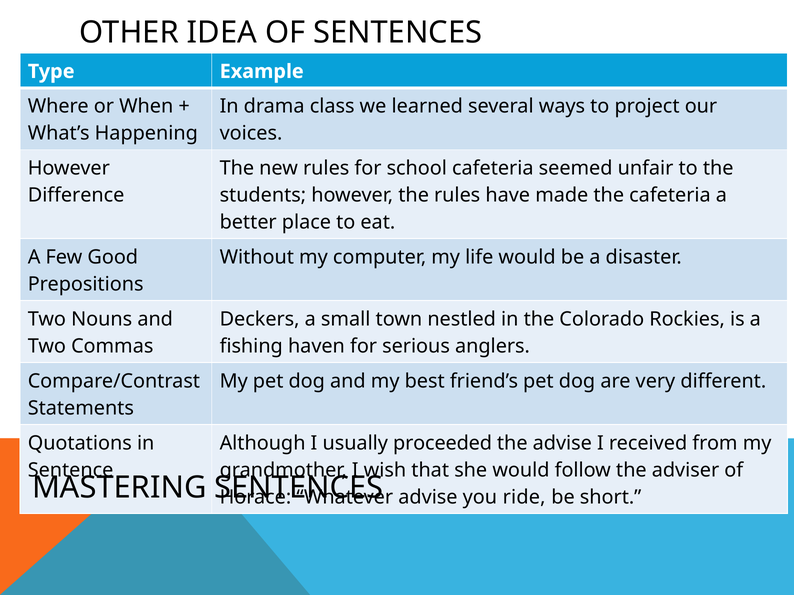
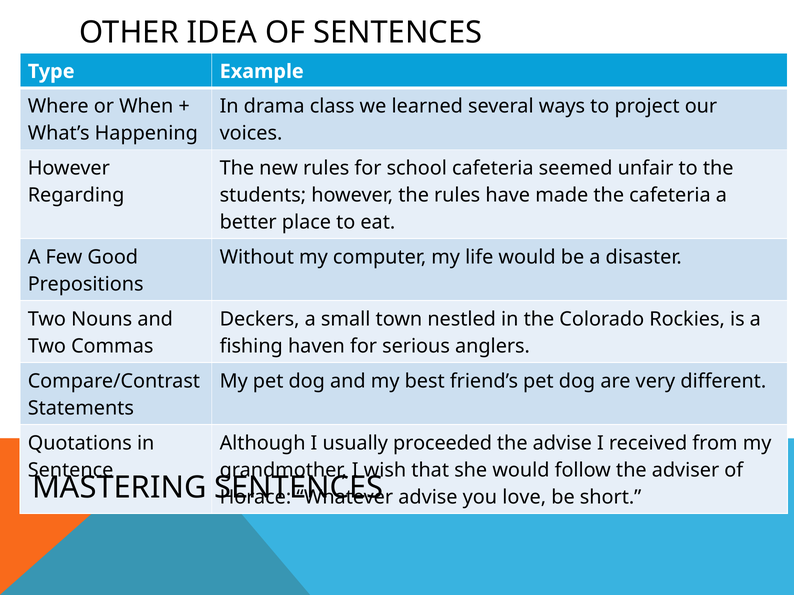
Difference: Difference -> Regarding (76, 195)
ride: ride -> love (524, 497)
